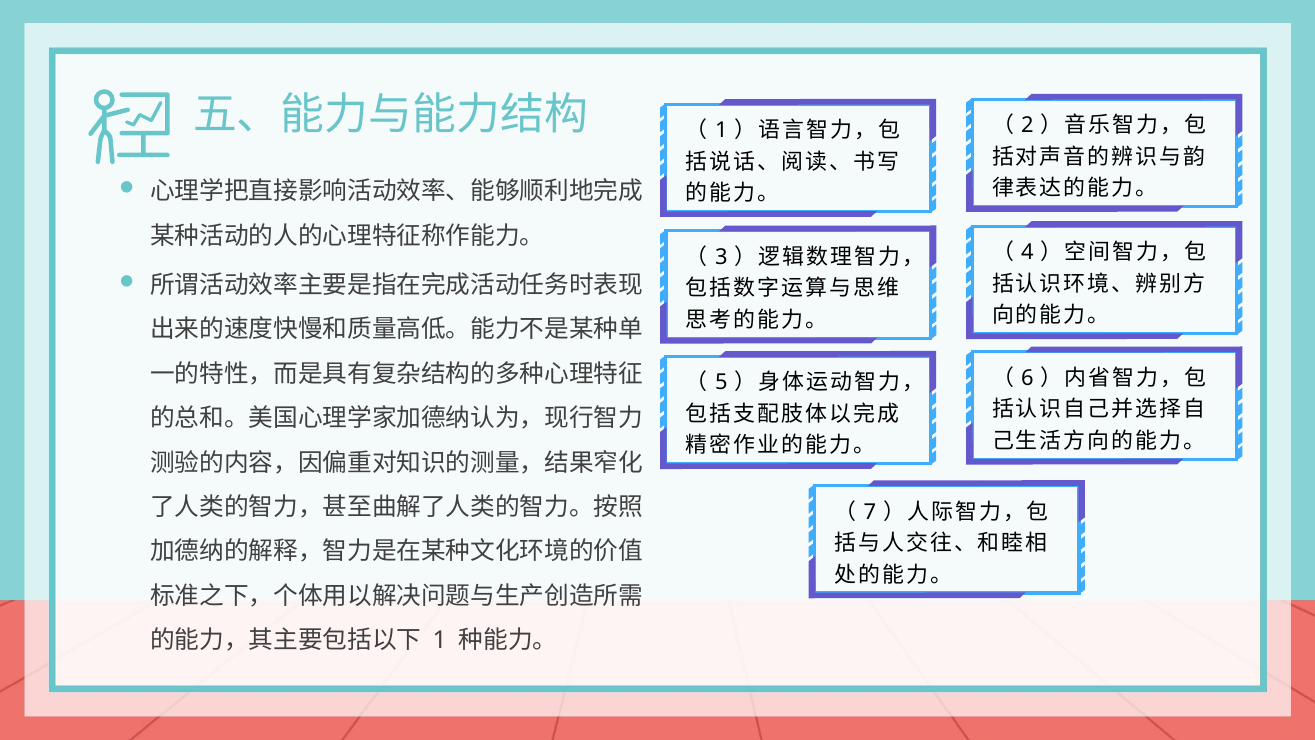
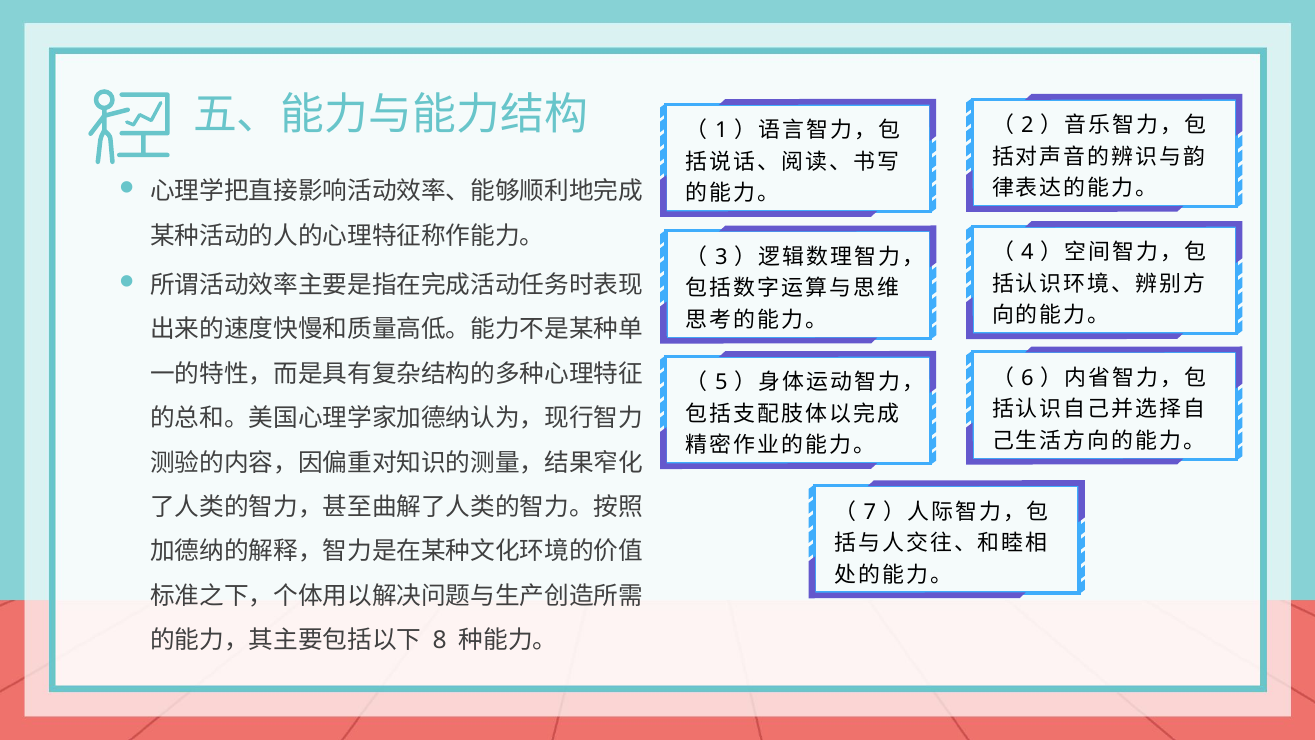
1: 1 -> 8 (440, 640)
